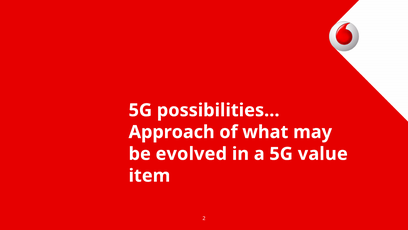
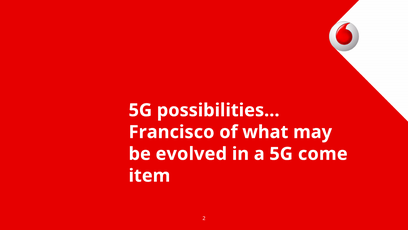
Approach: Approach -> Francisco (172, 132)
value: value -> come (323, 154)
